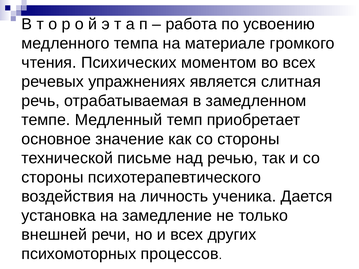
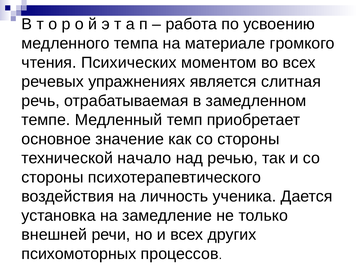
письме: письме -> начало (144, 158)
